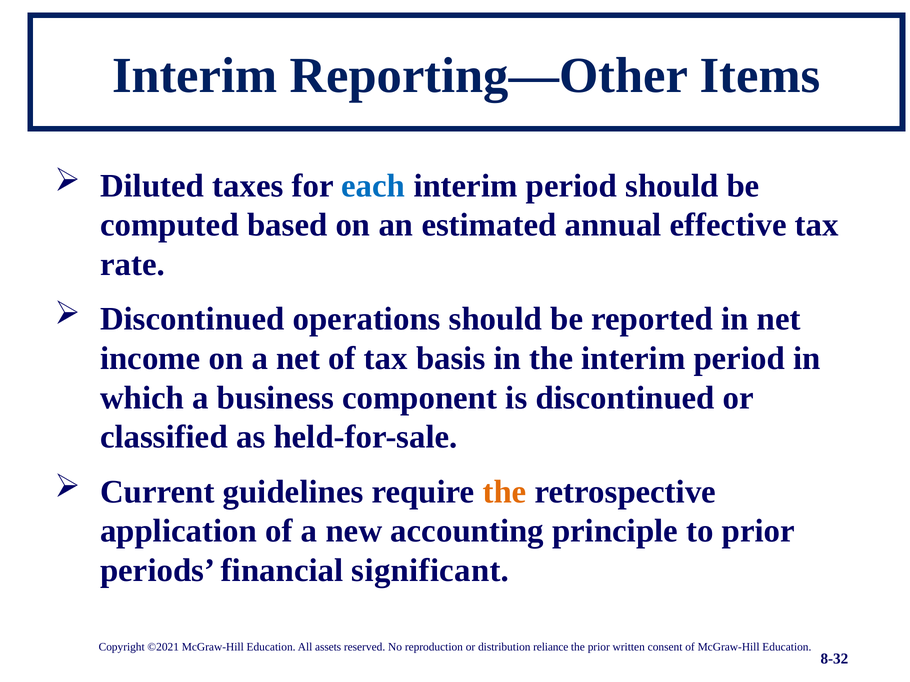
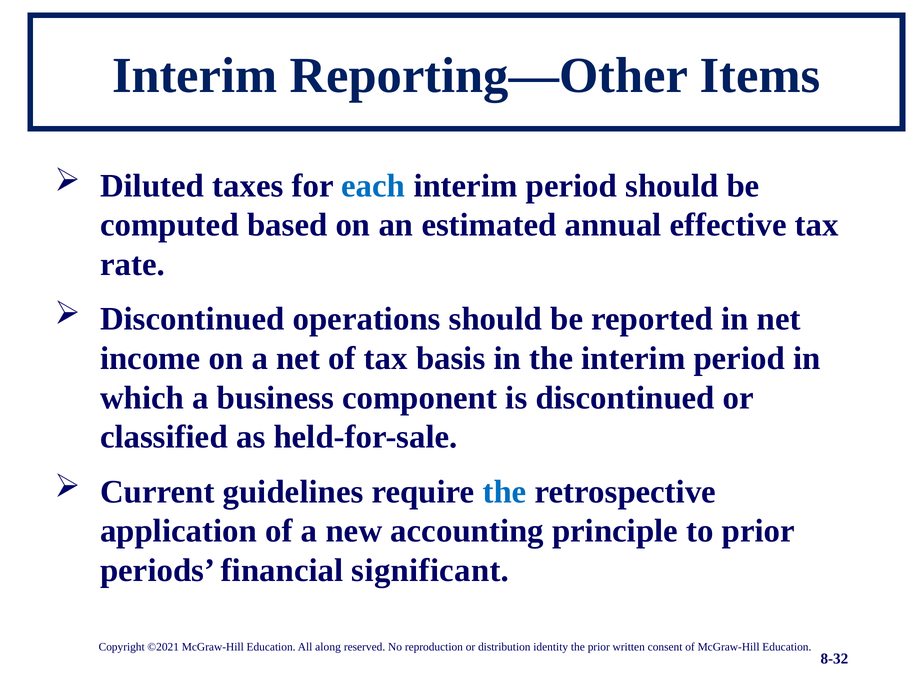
the colour: orange -> blue (505, 492)
assets: assets -> along (328, 647)
reliance: reliance -> identity (551, 647)
